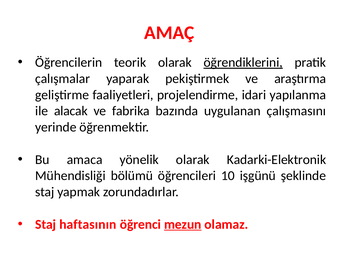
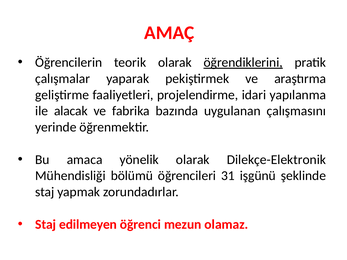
Kadarki-Elektronik: Kadarki-Elektronik -> Dilekçe-Elektronik (276, 160)
10: 10 -> 31 (228, 176)
haftasının: haftasının -> edilmeyen (88, 225)
mezun underline: present -> none (183, 225)
